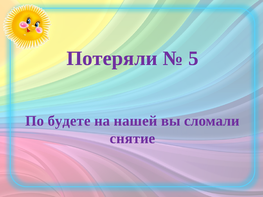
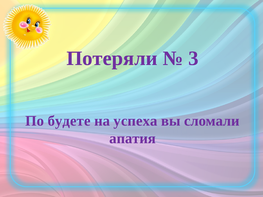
5: 5 -> 3 (193, 58)
нашей: нашей -> успеха (136, 121)
снятие: снятие -> апатия (133, 139)
